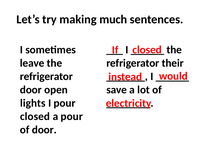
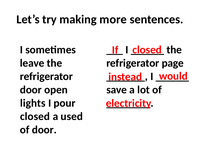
much: much -> more (113, 19)
their: their -> page (173, 63)
a pour: pour -> used (72, 116)
